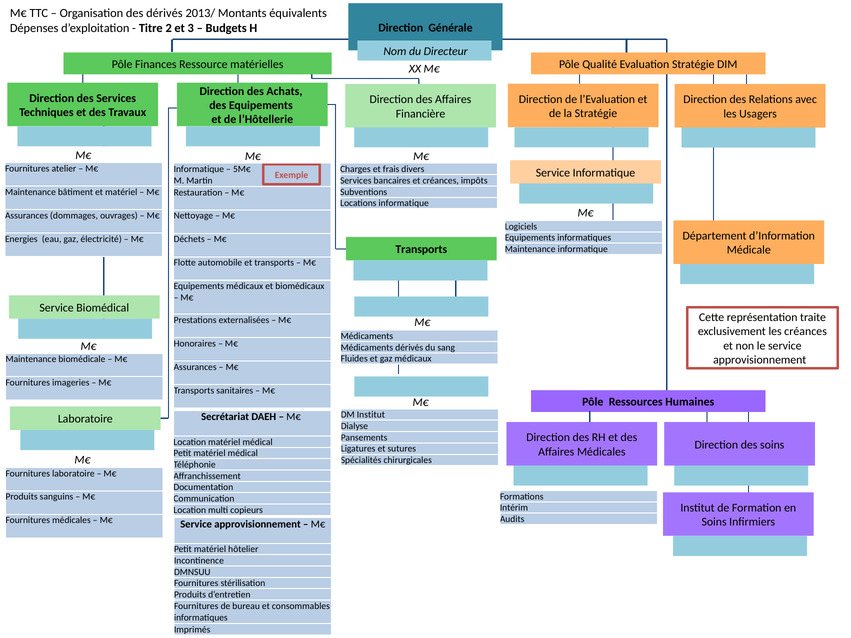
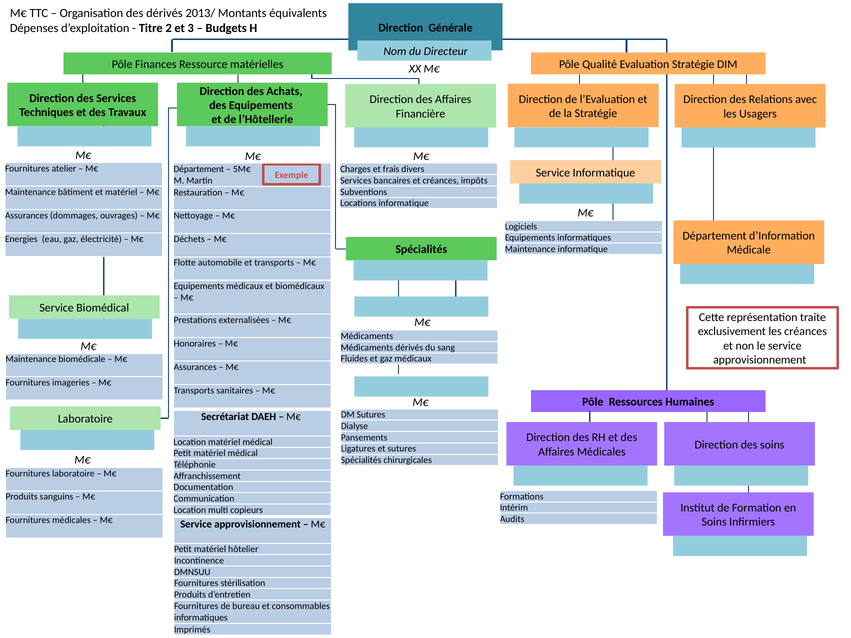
Informatique: Informatique -> Département (199, 169)
Transports: Transports -> Spécialités (421, 250)
DM Institut: Institut -> Sutures (371, 415)
